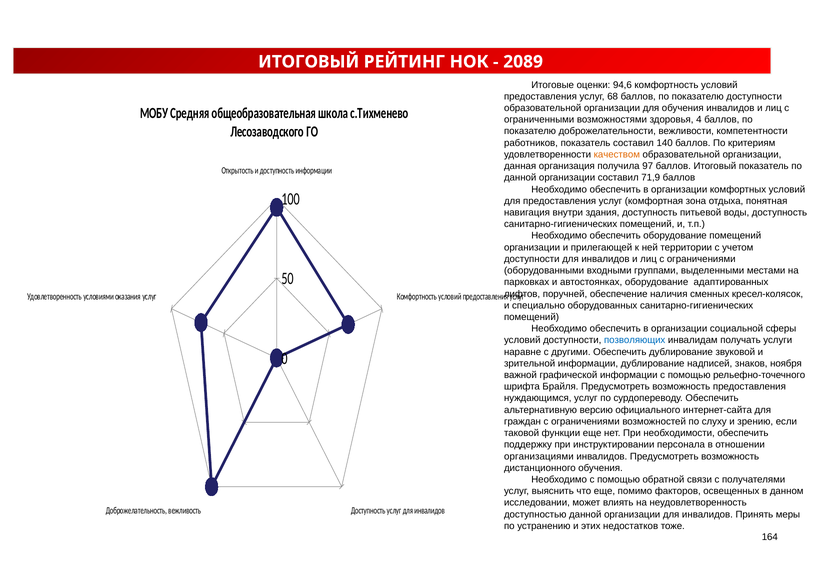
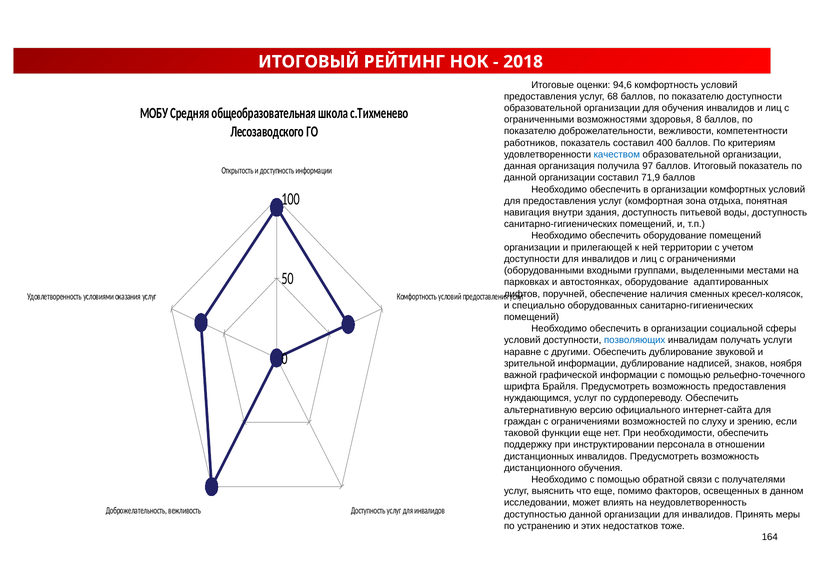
2089: 2089 -> 2018 (523, 62)
4: 4 -> 8 (699, 120)
140: 140 -> 400 (665, 143)
качеством colour: orange -> blue (617, 155)
организациями: организациями -> дистанционных (539, 457)
